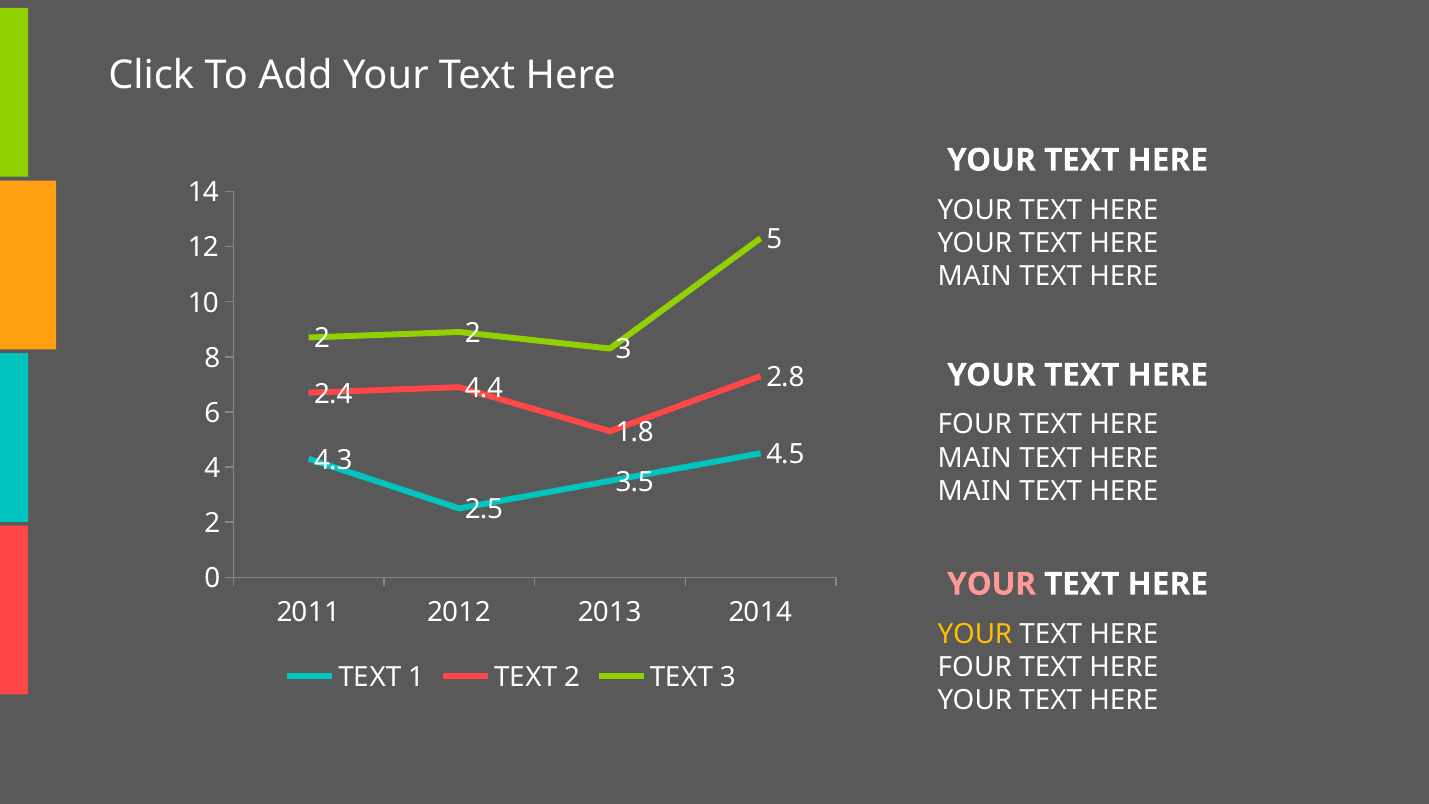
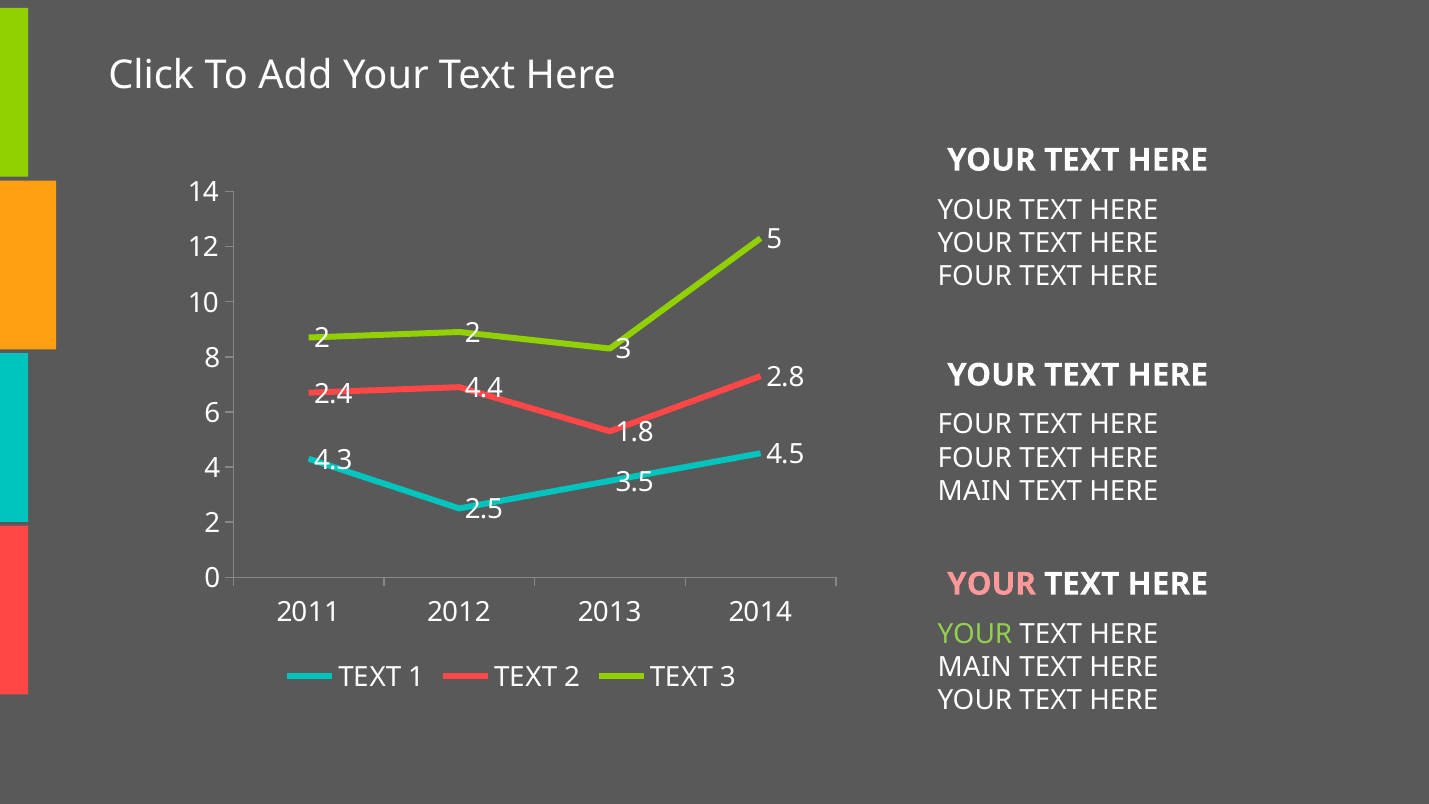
MAIN: MAIN -> FOUR (975, 277)
MAIN: MAIN -> FOUR (975, 458)
YOUR colour: yellow -> light green (975, 634)
FOUR: FOUR -> MAIN (975, 667)
